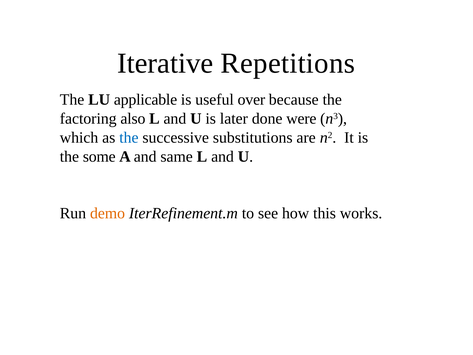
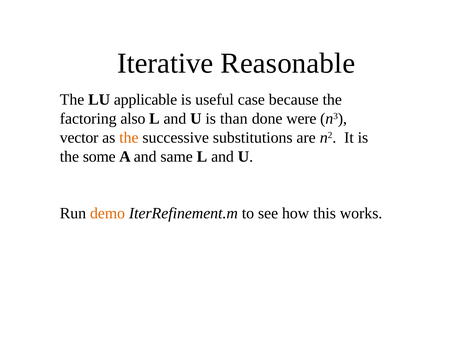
Repetitions: Repetitions -> Reasonable (288, 63)
over: over -> case (251, 100)
later: later -> than (234, 119)
which: which -> vector (79, 137)
the colour: blue -> orange (129, 137)
